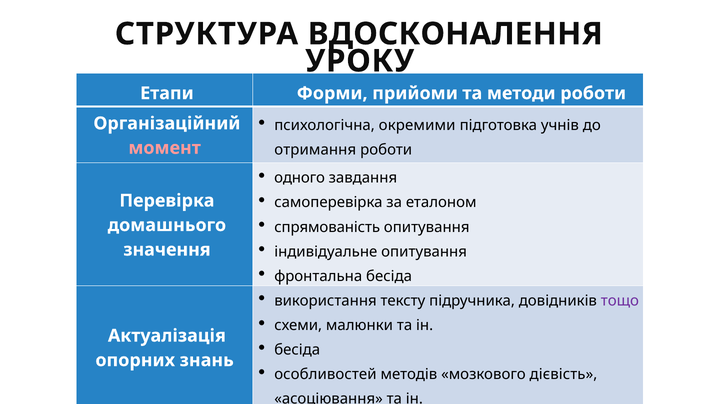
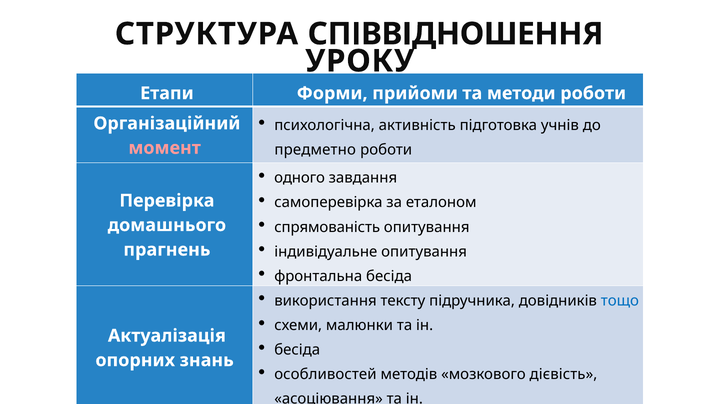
ВДОСКОНАЛЕННЯ: ВДОСКОНАЛЕННЯ -> СПІВВІДНОШЕННЯ (456, 34)
окремими: окремими -> активність (417, 125)
отримання: отримання -> предметно (315, 150)
значення: значення -> прагнень (167, 250)
тощо colour: purple -> blue (620, 301)
